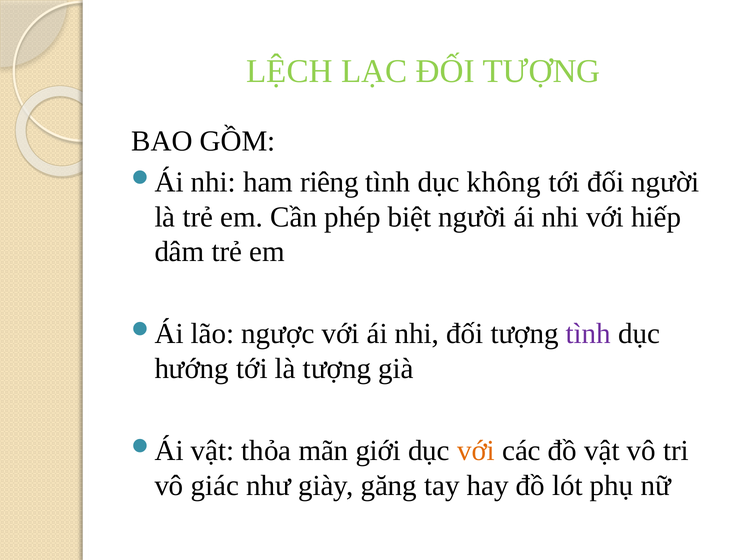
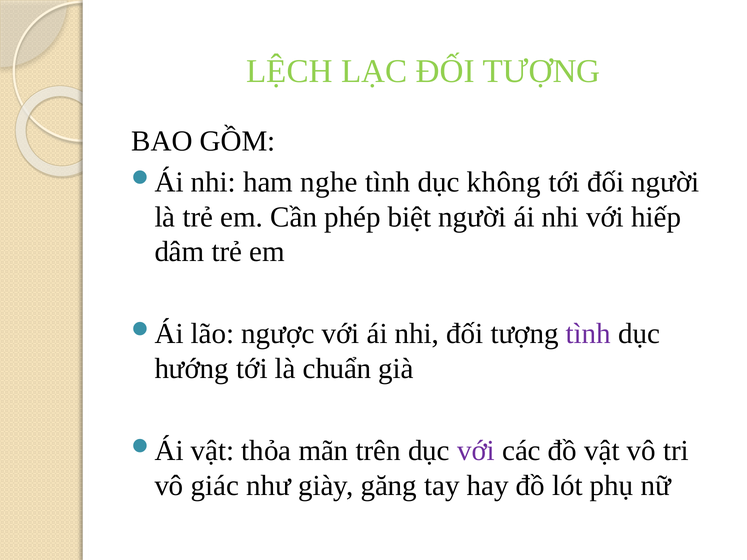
riêng: riêng -> nghe (329, 182)
là tượng: tượng -> chuẩn (337, 369)
giới: giới -> trên (378, 451)
với colour: orange -> purple (476, 451)
